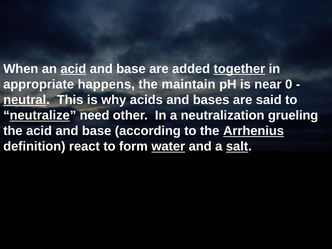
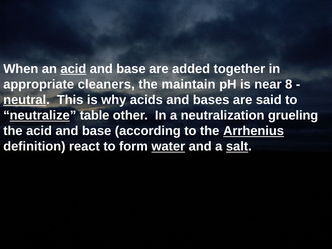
together underline: present -> none (239, 69)
happens: happens -> cleaners (106, 84)
0: 0 -> 8 (289, 84)
need: need -> table (95, 115)
